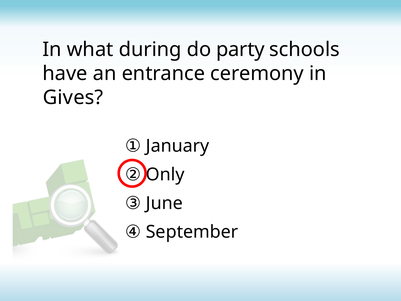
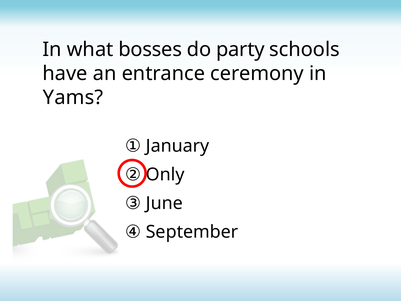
during: during -> bosses (150, 50)
Gives: Gives -> Yams (73, 98)
